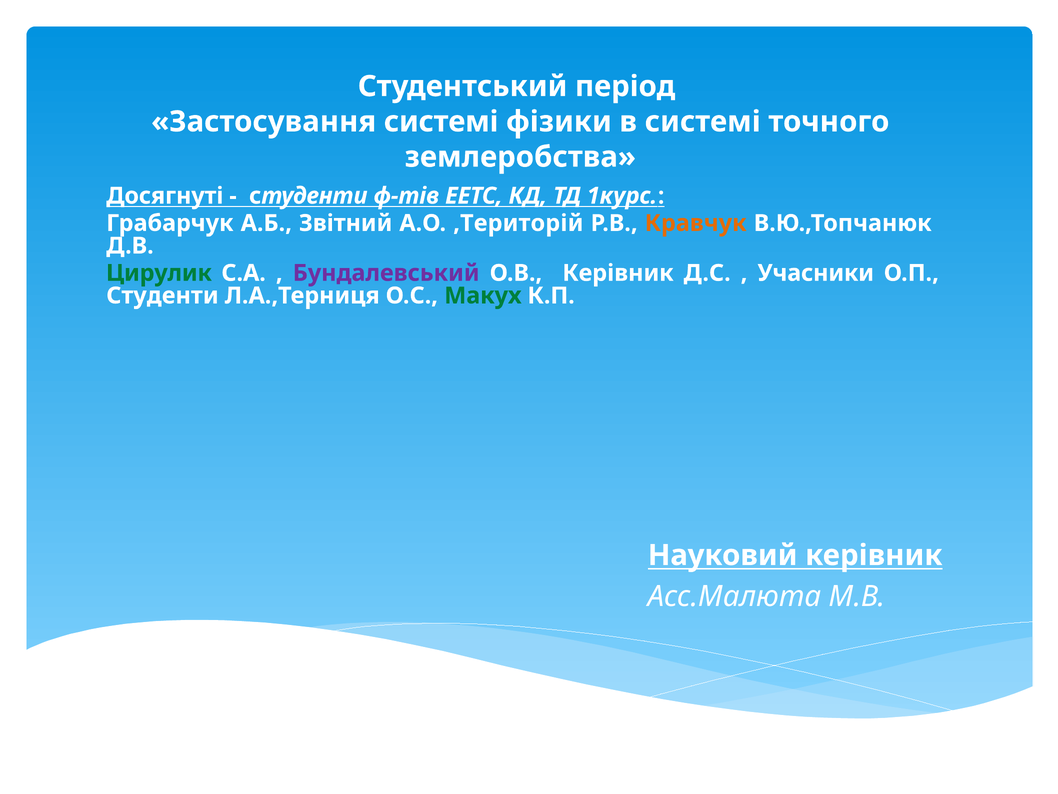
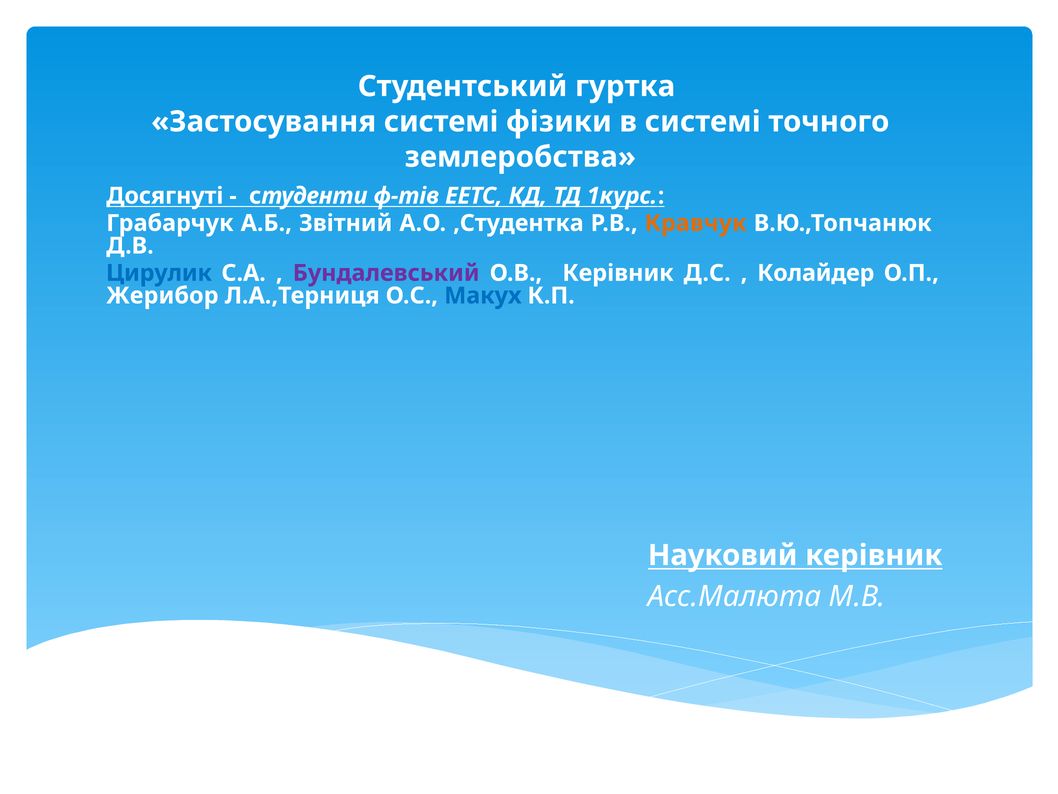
період: період -> гуртка (625, 86)
,Територій: ,Територій -> ,Студентка (518, 223)
Цирулик colour: green -> blue (159, 273)
Учасники: Учасники -> Колайдер (816, 273)
Студенти: Студенти -> Жерибор (162, 295)
Макух colour: green -> blue (483, 295)
